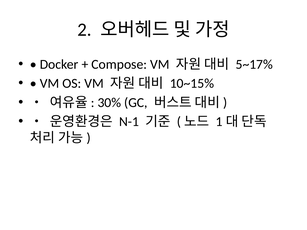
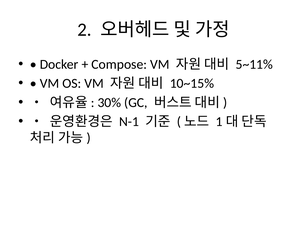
5~17%: 5~17% -> 5~11% (254, 64)
